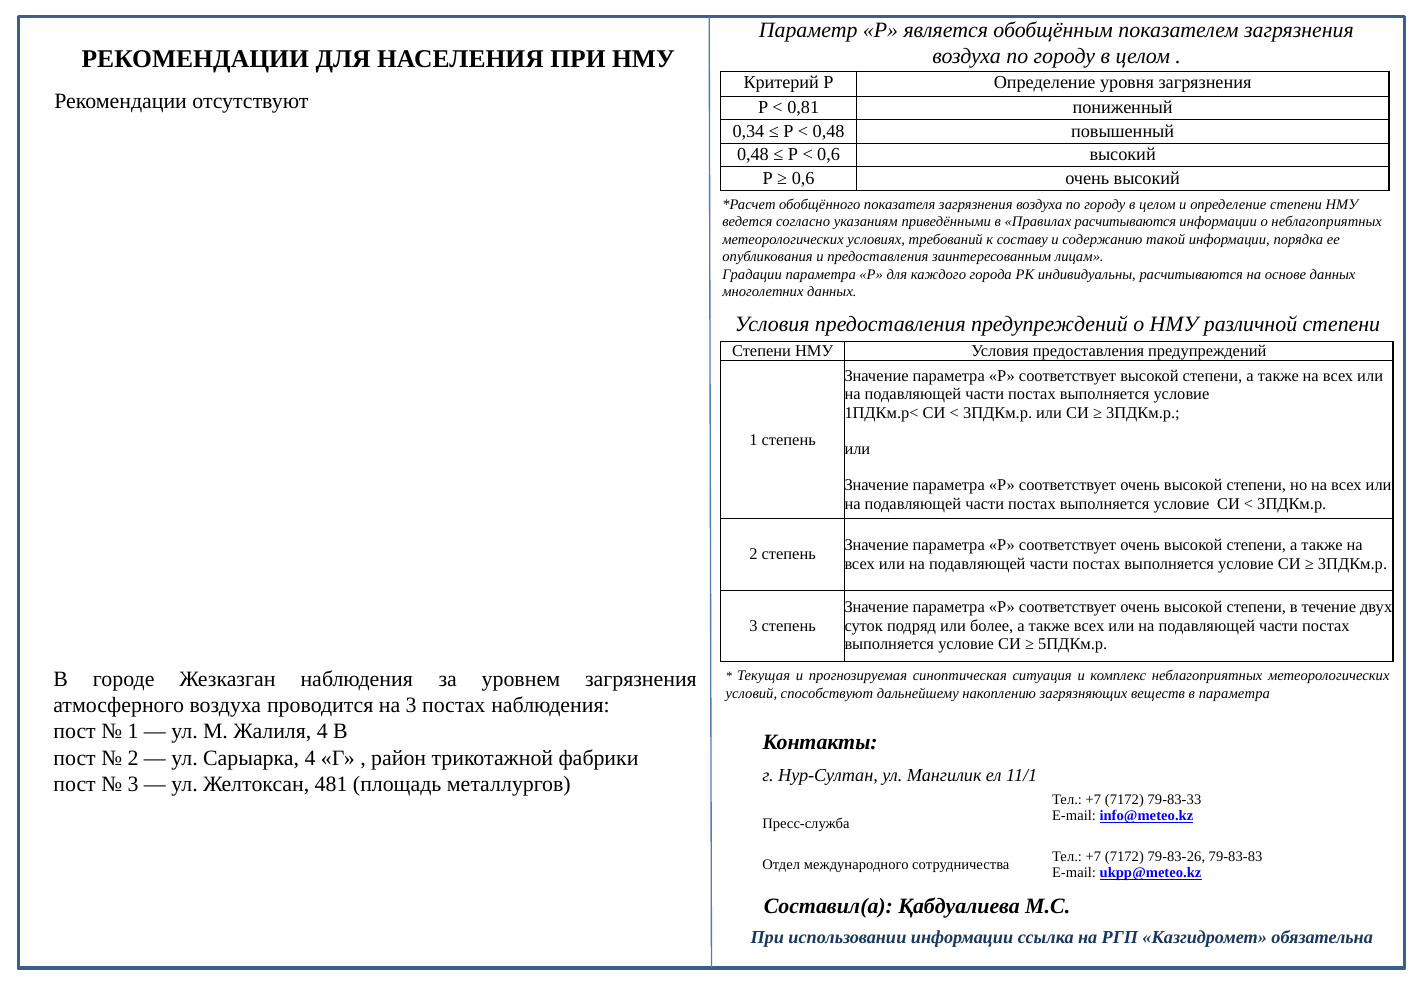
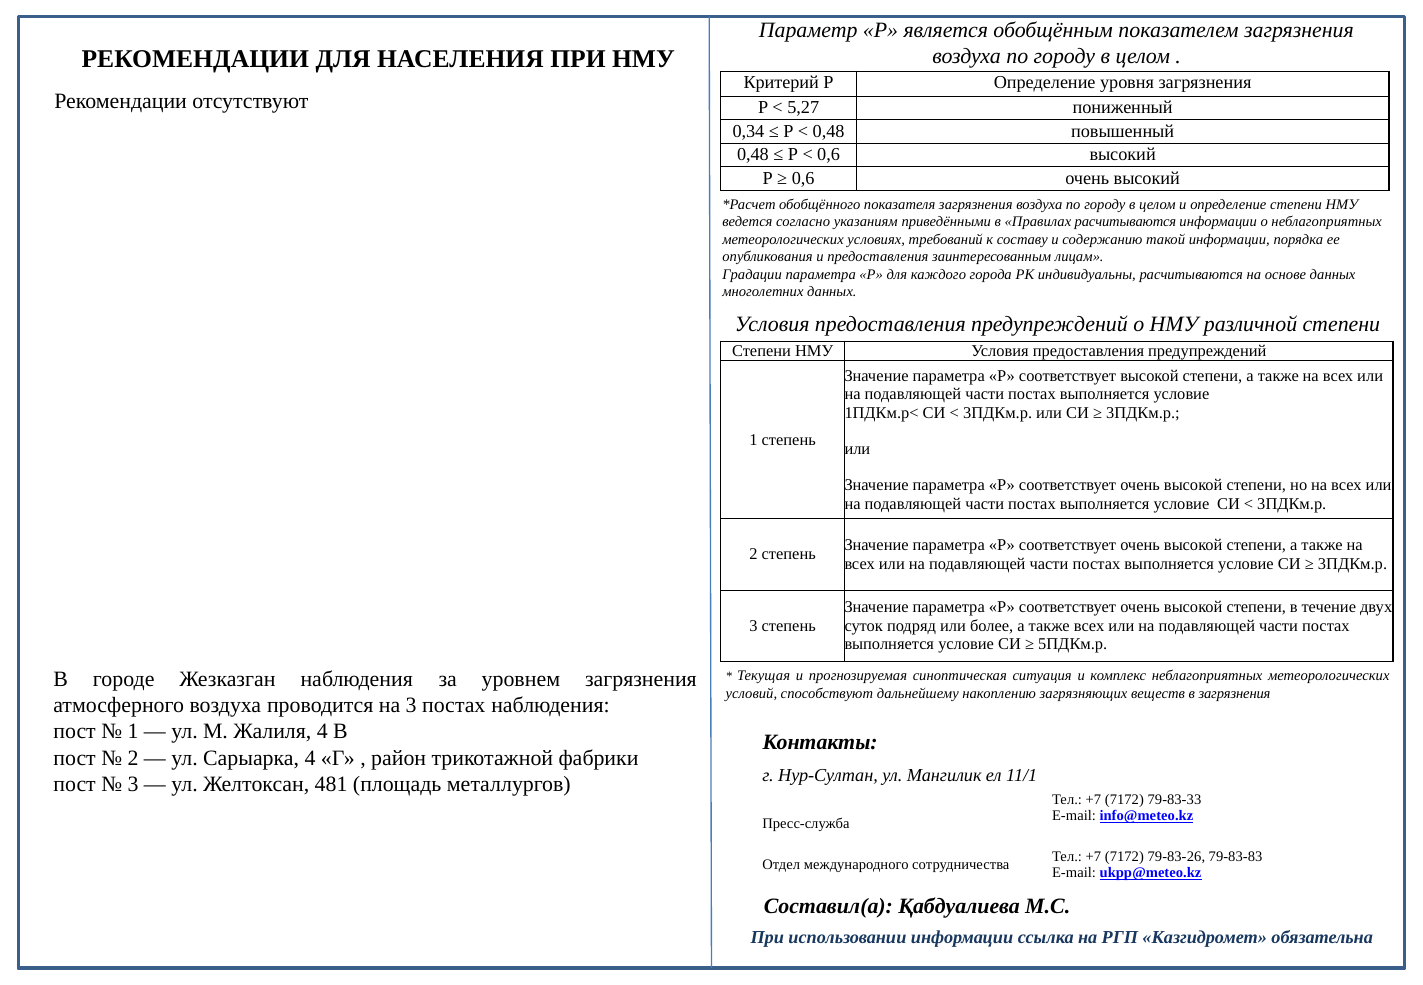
0,81: 0,81 -> 5,27 (803, 108)
в параметра: параметра -> загрязнения (1235, 694)
